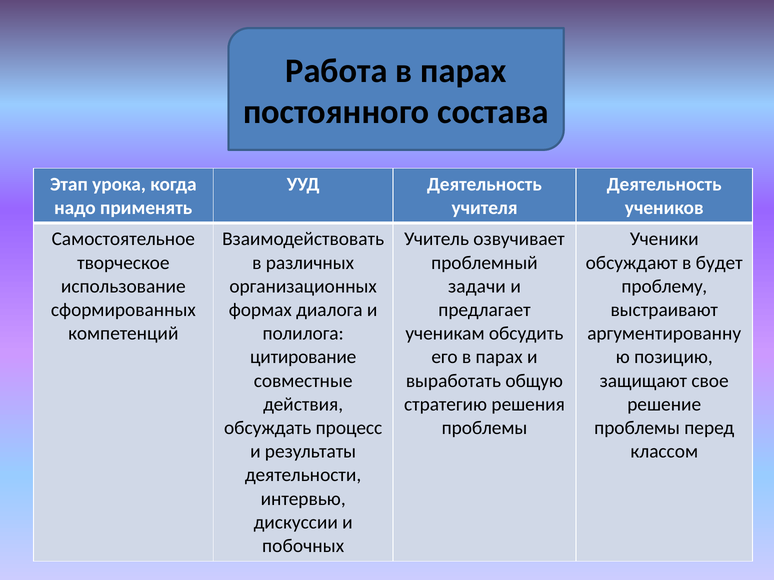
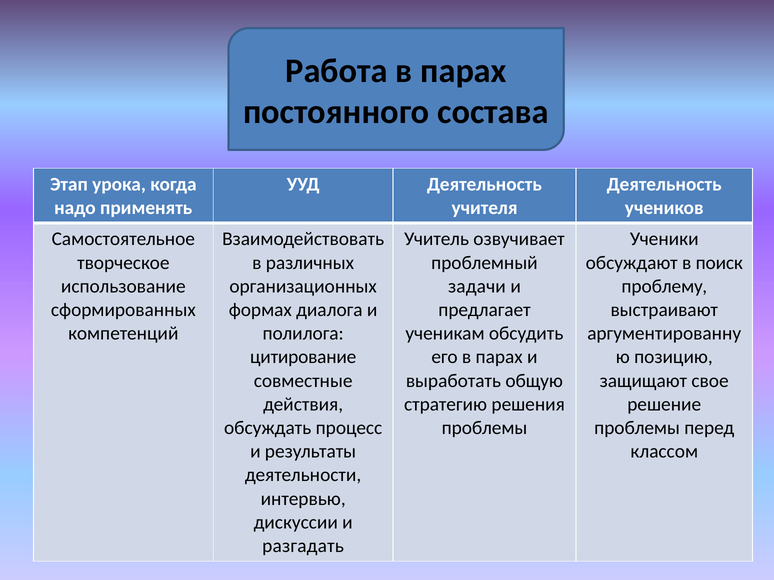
будет: будет -> поиск (719, 263)
побочных: побочных -> разгадать (303, 546)
